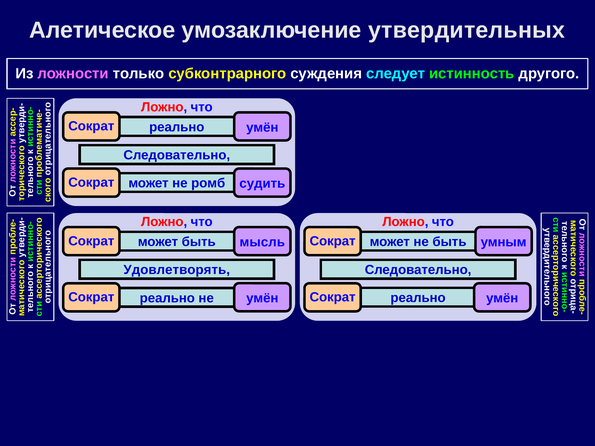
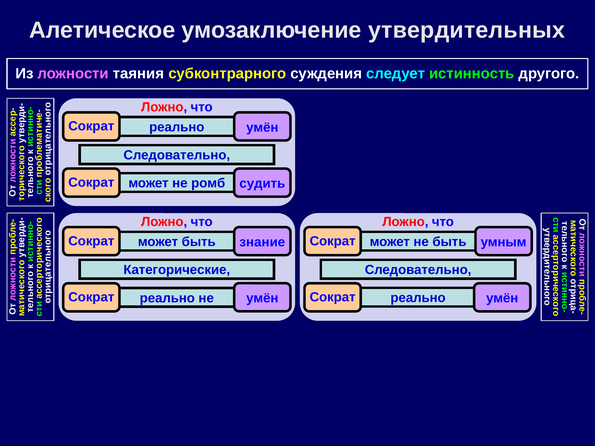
только: только -> таяния (139, 74)
мысль: мысль -> знание (262, 242)
Удовлетворять: Удовлетворять -> Категорические (177, 270)
